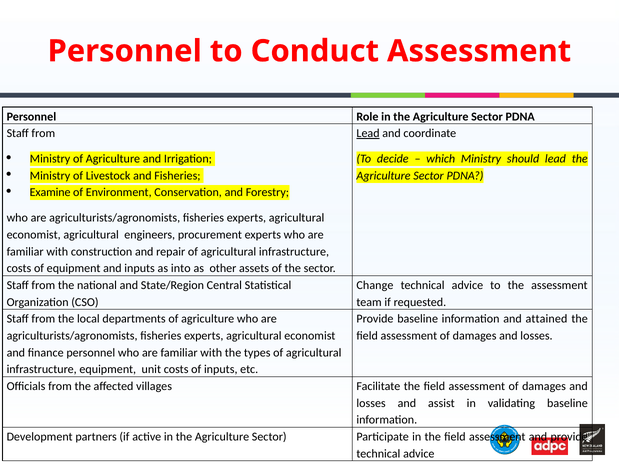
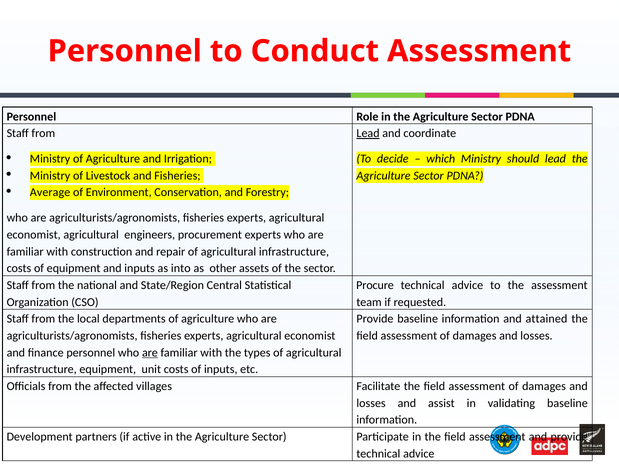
Examine: Examine -> Average (50, 193)
Change: Change -> Procure (375, 285)
are underline: none -> present (150, 353)
